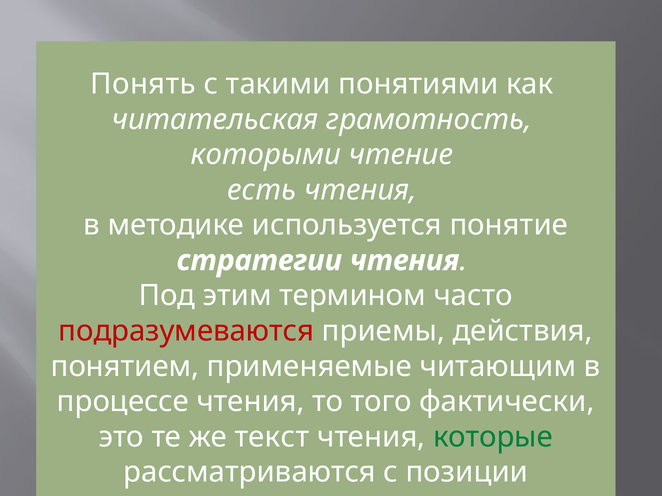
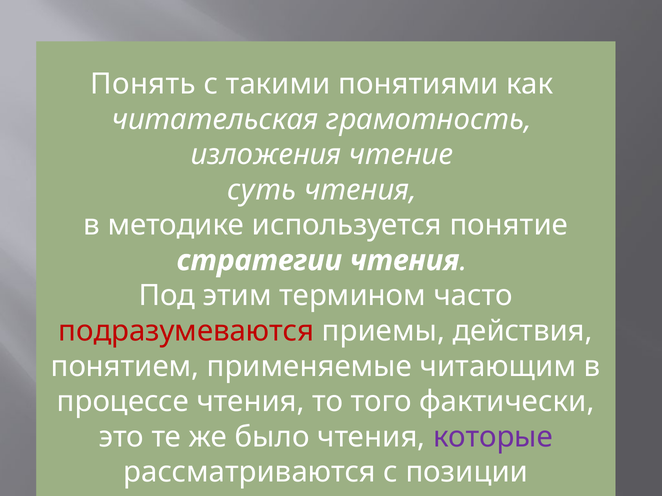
которыми: которыми -> изложения (266, 155)
есть: есть -> суть (262, 190)
текст: текст -> было (272, 437)
которые colour: green -> purple (493, 437)
